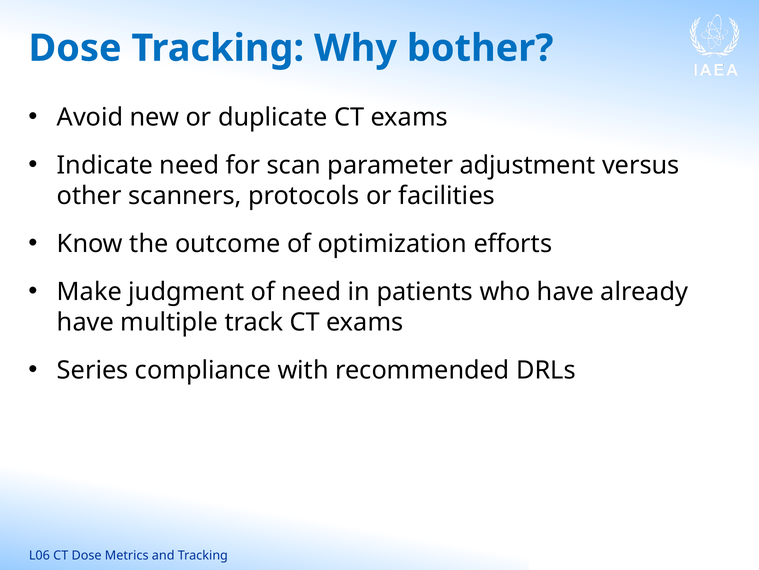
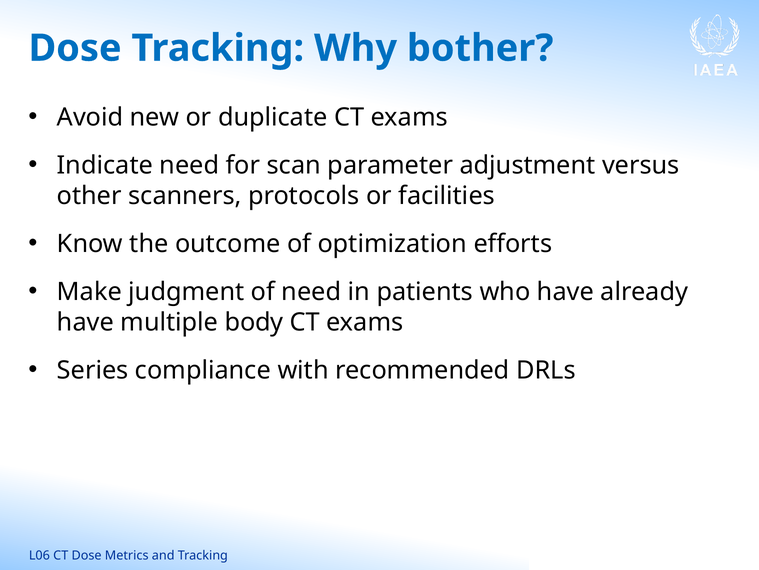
track: track -> body (254, 322)
